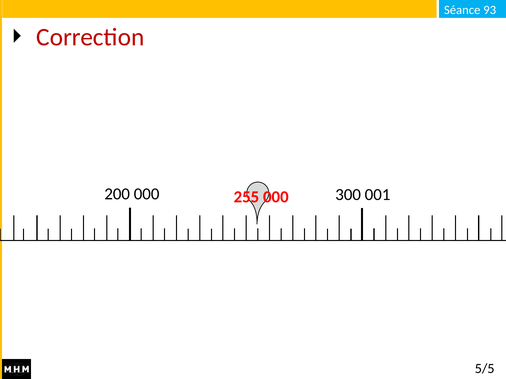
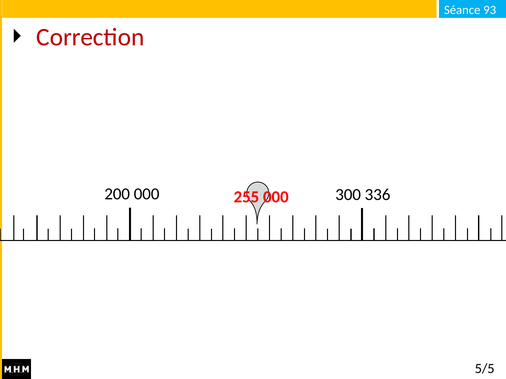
001: 001 -> 336 (378, 195)
